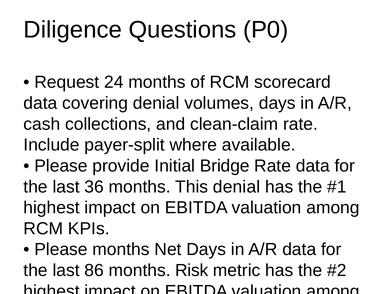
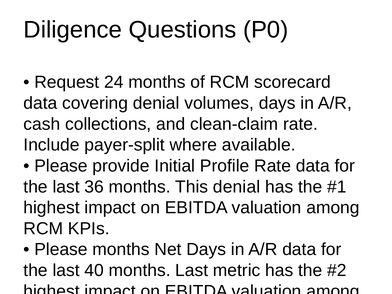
Bridge: Bridge -> Profile (225, 166)
86: 86 -> 40 (94, 270)
months Risk: Risk -> Last (192, 270)
